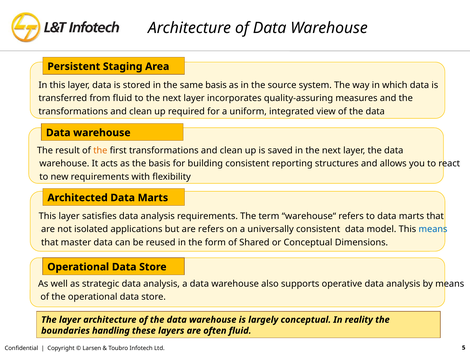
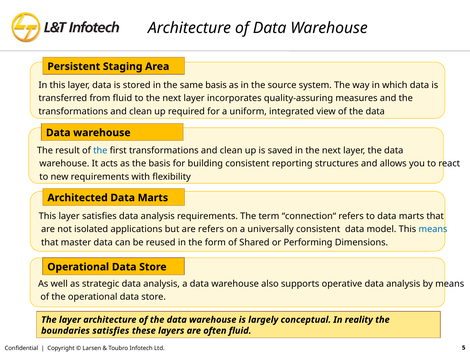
the colour: orange -> blue (100, 151)
warehouse“: warehouse“ -> connection“ (309, 216)
or Conceptual: Conceptual -> Performing (308, 243)
boundaries handling: handling -> satisfies (111, 331)
